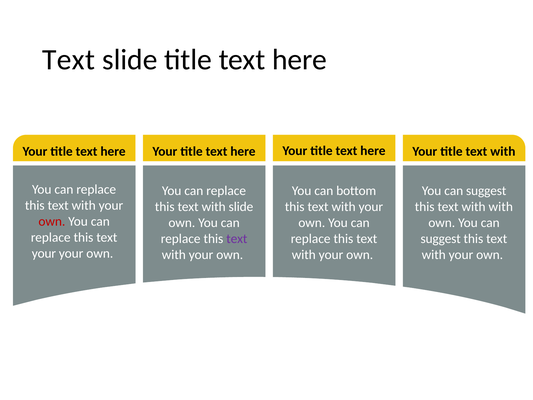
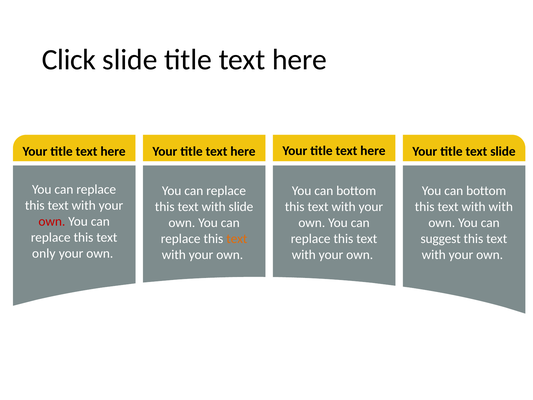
Text: Text -> Click (69, 60)
title text with: with -> slide (503, 151)
suggest: suggest -> bottom (486, 191)
text colour: purple -> orange (237, 239)
your: your -> only (44, 253)
